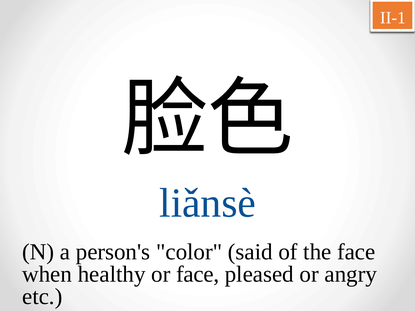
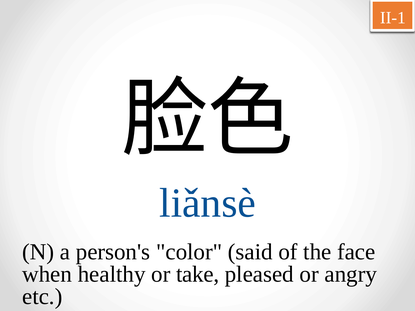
or face: face -> take (198, 274)
